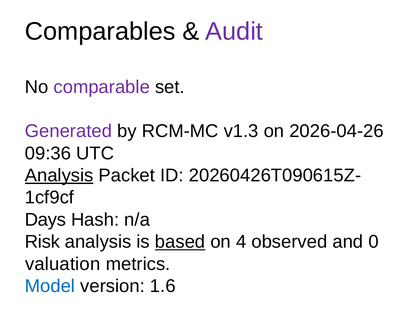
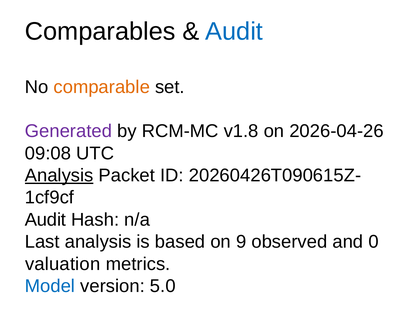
Audit colour: purple -> blue (234, 31)
comparable colour: purple -> orange (102, 87)
v1.3: v1.3 -> v1.8 (241, 131)
09:36: 09:36 -> 09:08 (48, 153)
Days: Days -> Audit (45, 220)
Risk: Risk -> Last (42, 242)
based underline: present -> none (180, 242)
4: 4 -> 9 (241, 242)
1.6: 1.6 -> 5.0 (163, 286)
